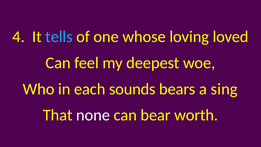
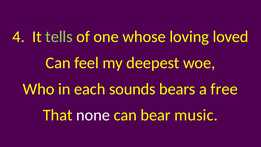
tells colour: light blue -> light green (59, 37)
sing: sing -> free (224, 89)
worth: worth -> music (196, 115)
